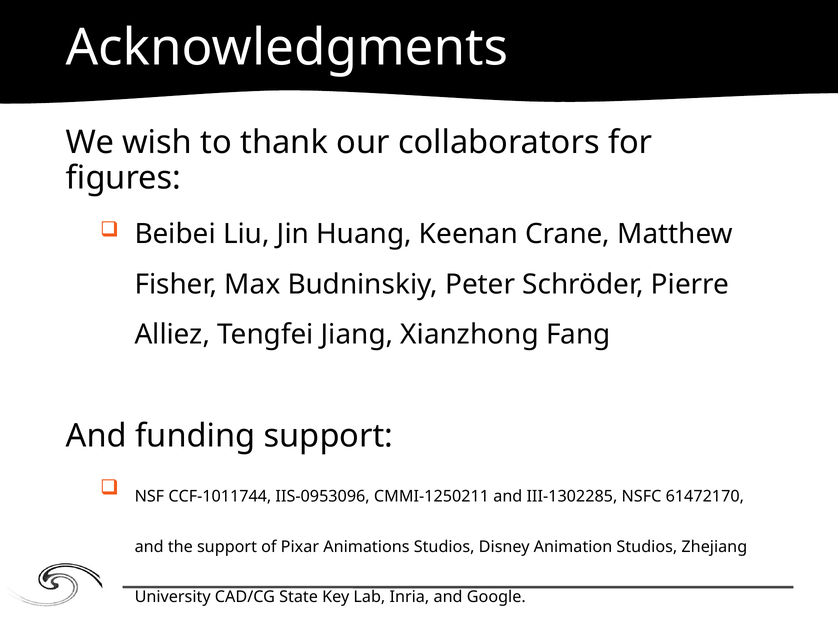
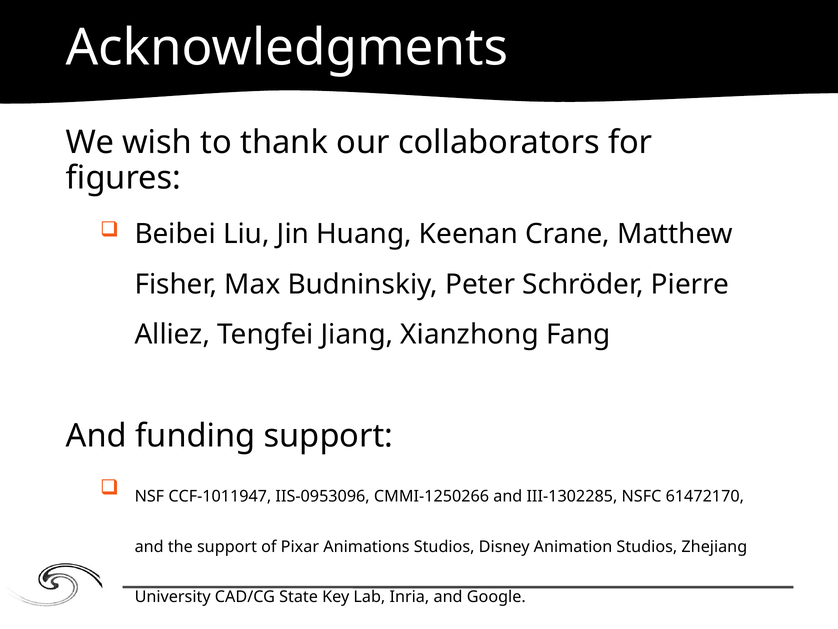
CCF-1011744: CCF-1011744 -> CCF-1011947 (220, 496)
CMMI-1250211: CMMI-1250211 -> CMMI-1250266 (432, 496)
